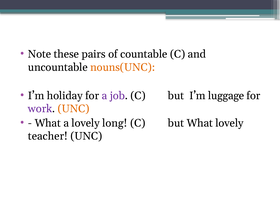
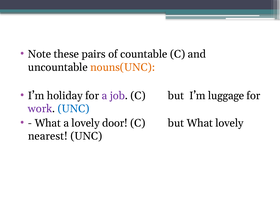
UNC colour: orange -> blue (73, 109)
long: long -> door (115, 123)
teacher: teacher -> nearest (48, 136)
